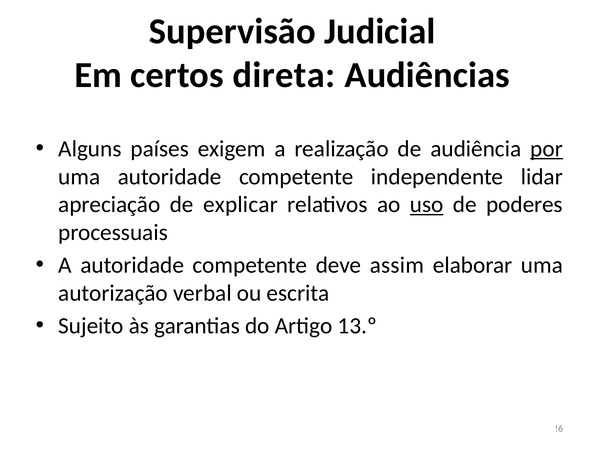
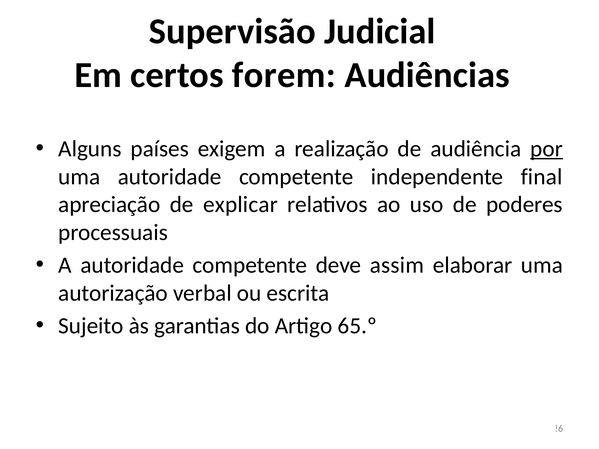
direta: direta -> forem (284, 75)
lidar: lidar -> final (542, 177)
uso underline: present -> none (427, 205)
13.º: 13.º -> 65.º (357, 326)
